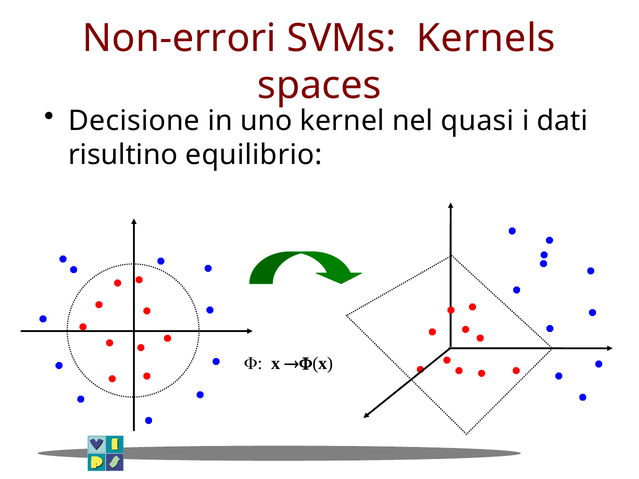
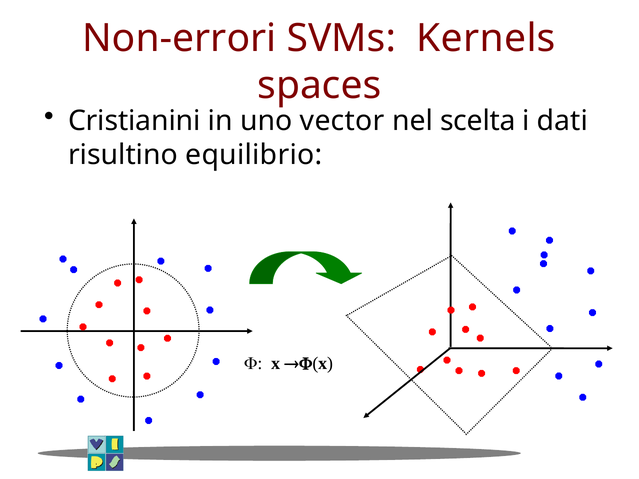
Decisione: Decisione -> Cristianini (134, 121)
kernel: kernel -> vector (342, 121)
quasi: quasi -> scelta (478, 121)
